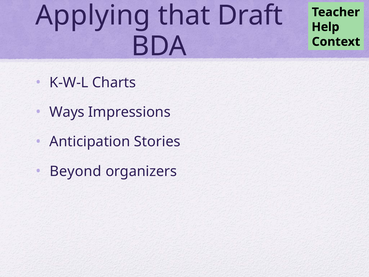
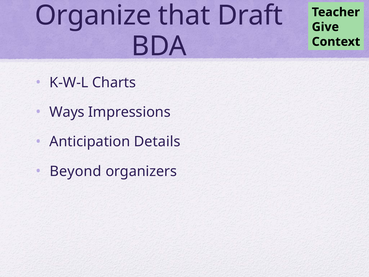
Applying: Applying -> Organize (93, 15)
Help: Help -> Give (325, 27)
Stories: Stories -> Details (157, 142)
